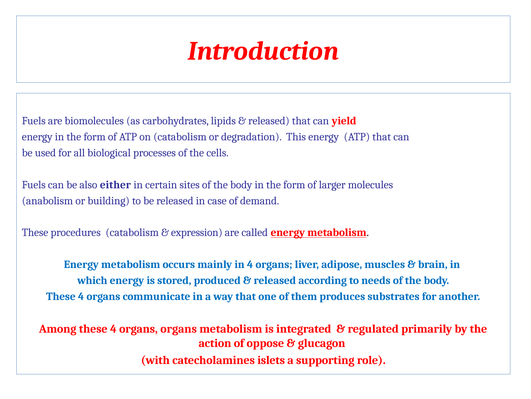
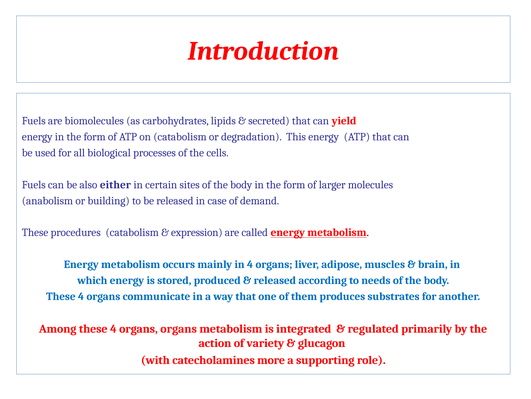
released: released -> secreted (269, 121)
oppose: oppose -> variety (265, 343)
islets: islets -> more (271, 360)
